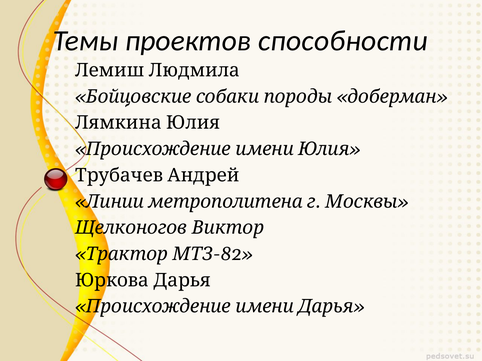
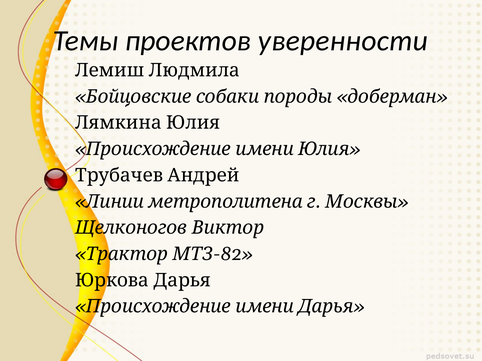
способности: способности -> уверенности (343, 41)
